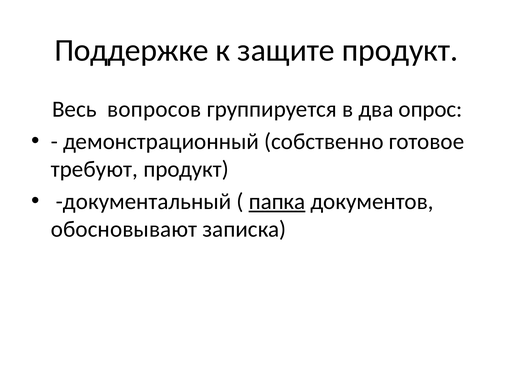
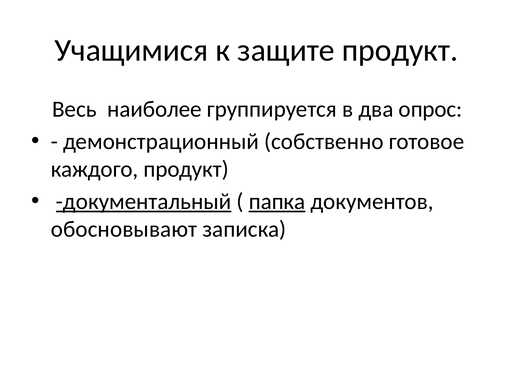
Поддержке: Поддержке -> Учащимися (131, 50)
вопросов: вопросов -> наиболее (154, 109)
требуют: требуют -> каждого (94, 169)
документальный underline: none -> present (144, 202)
